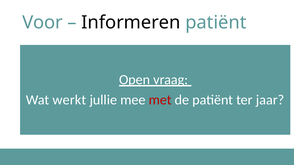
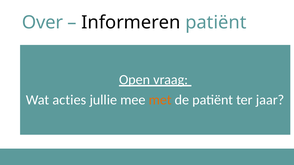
Voor: Voor -> Over (43, 22)
werkt: werkt -> acties (69, 100)
met colour: red -> orange (160, 100)
